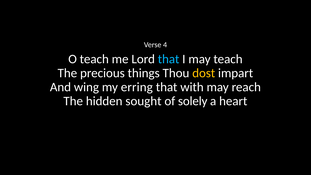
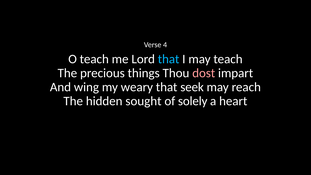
dost colour: yellow -> pink (204, 73)
erring: erring -> weary (137, 87)
with: with -> seek (192, 87)
